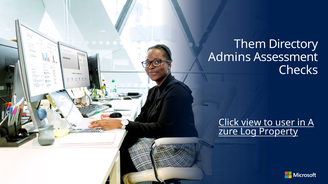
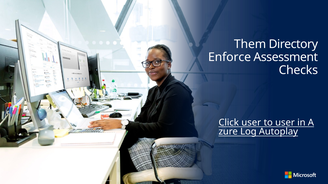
Admins: Admins -> Enforce (230, 57)
Click view: view -> user (251, 123)
Property: Property -> Autoplay (278, 132)
